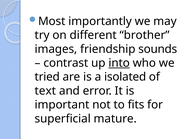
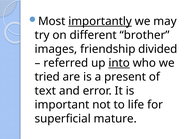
importantly underline: none -> present (100, 21)
sounds: sounds -> divided (158, 49)
contrast: contrast -> referred (66, 63)
isolated: isolated -> present (125, 77)
fits: fits -> life (136, 105)
